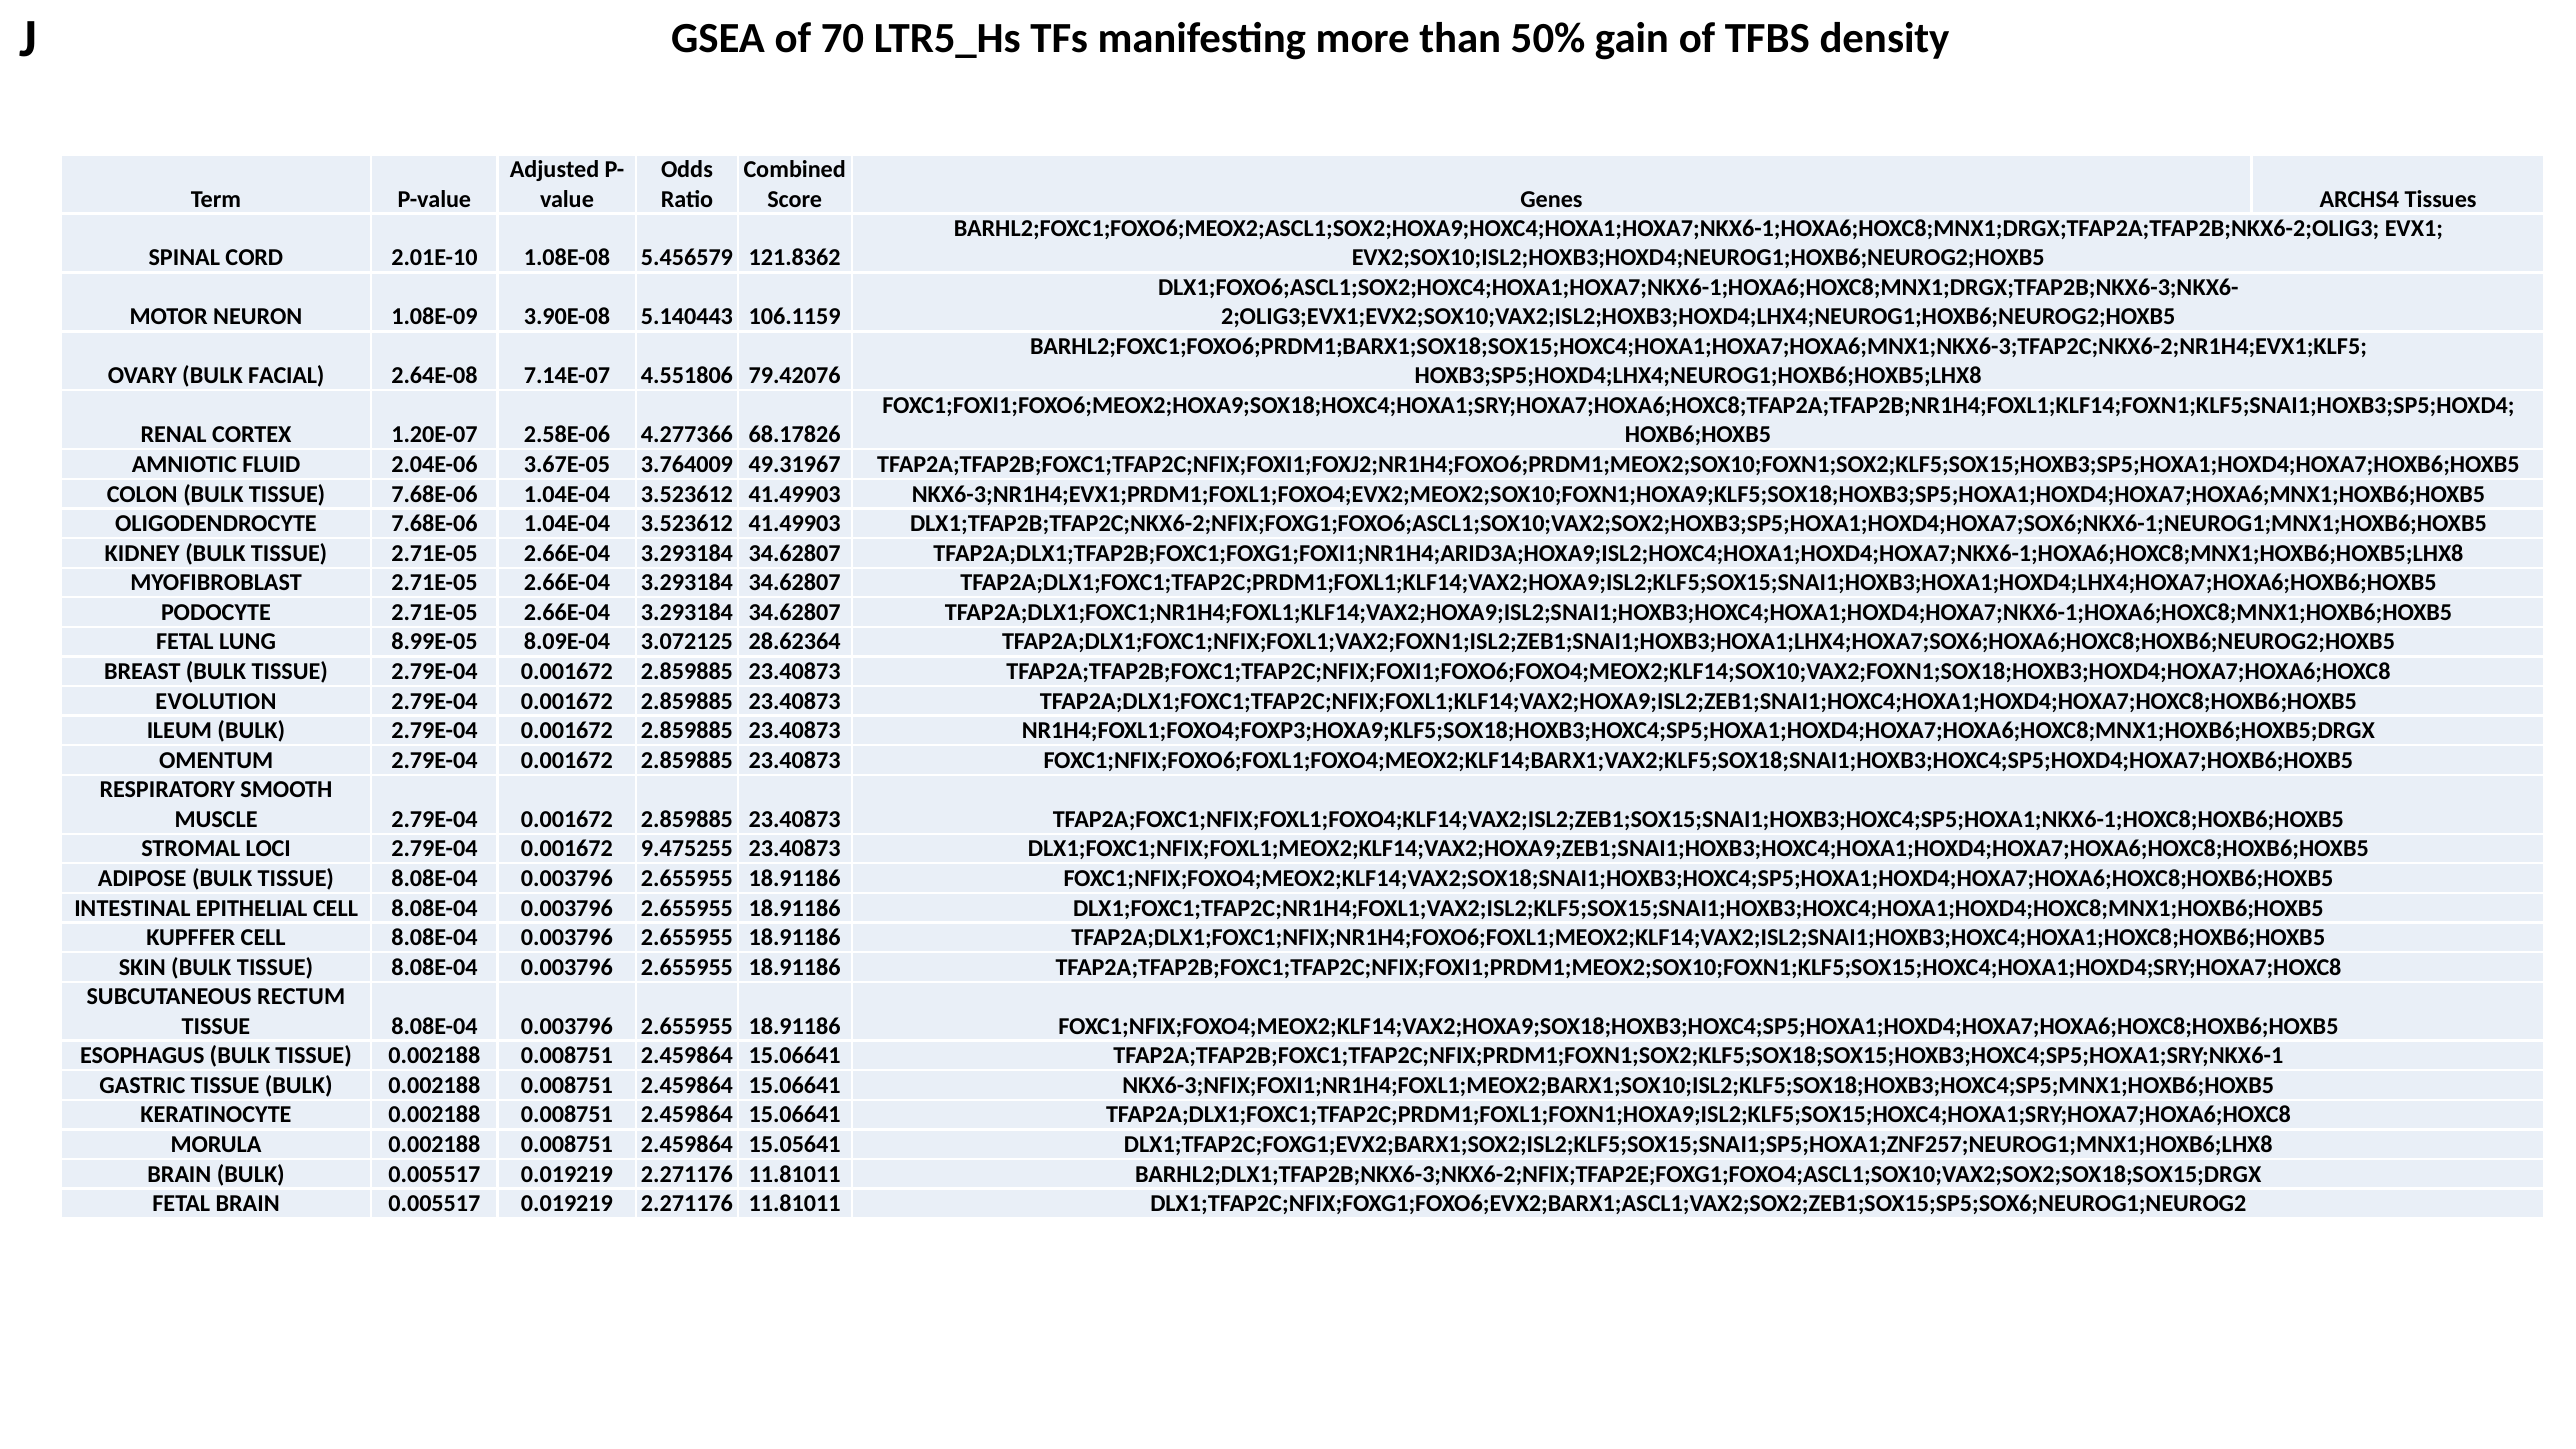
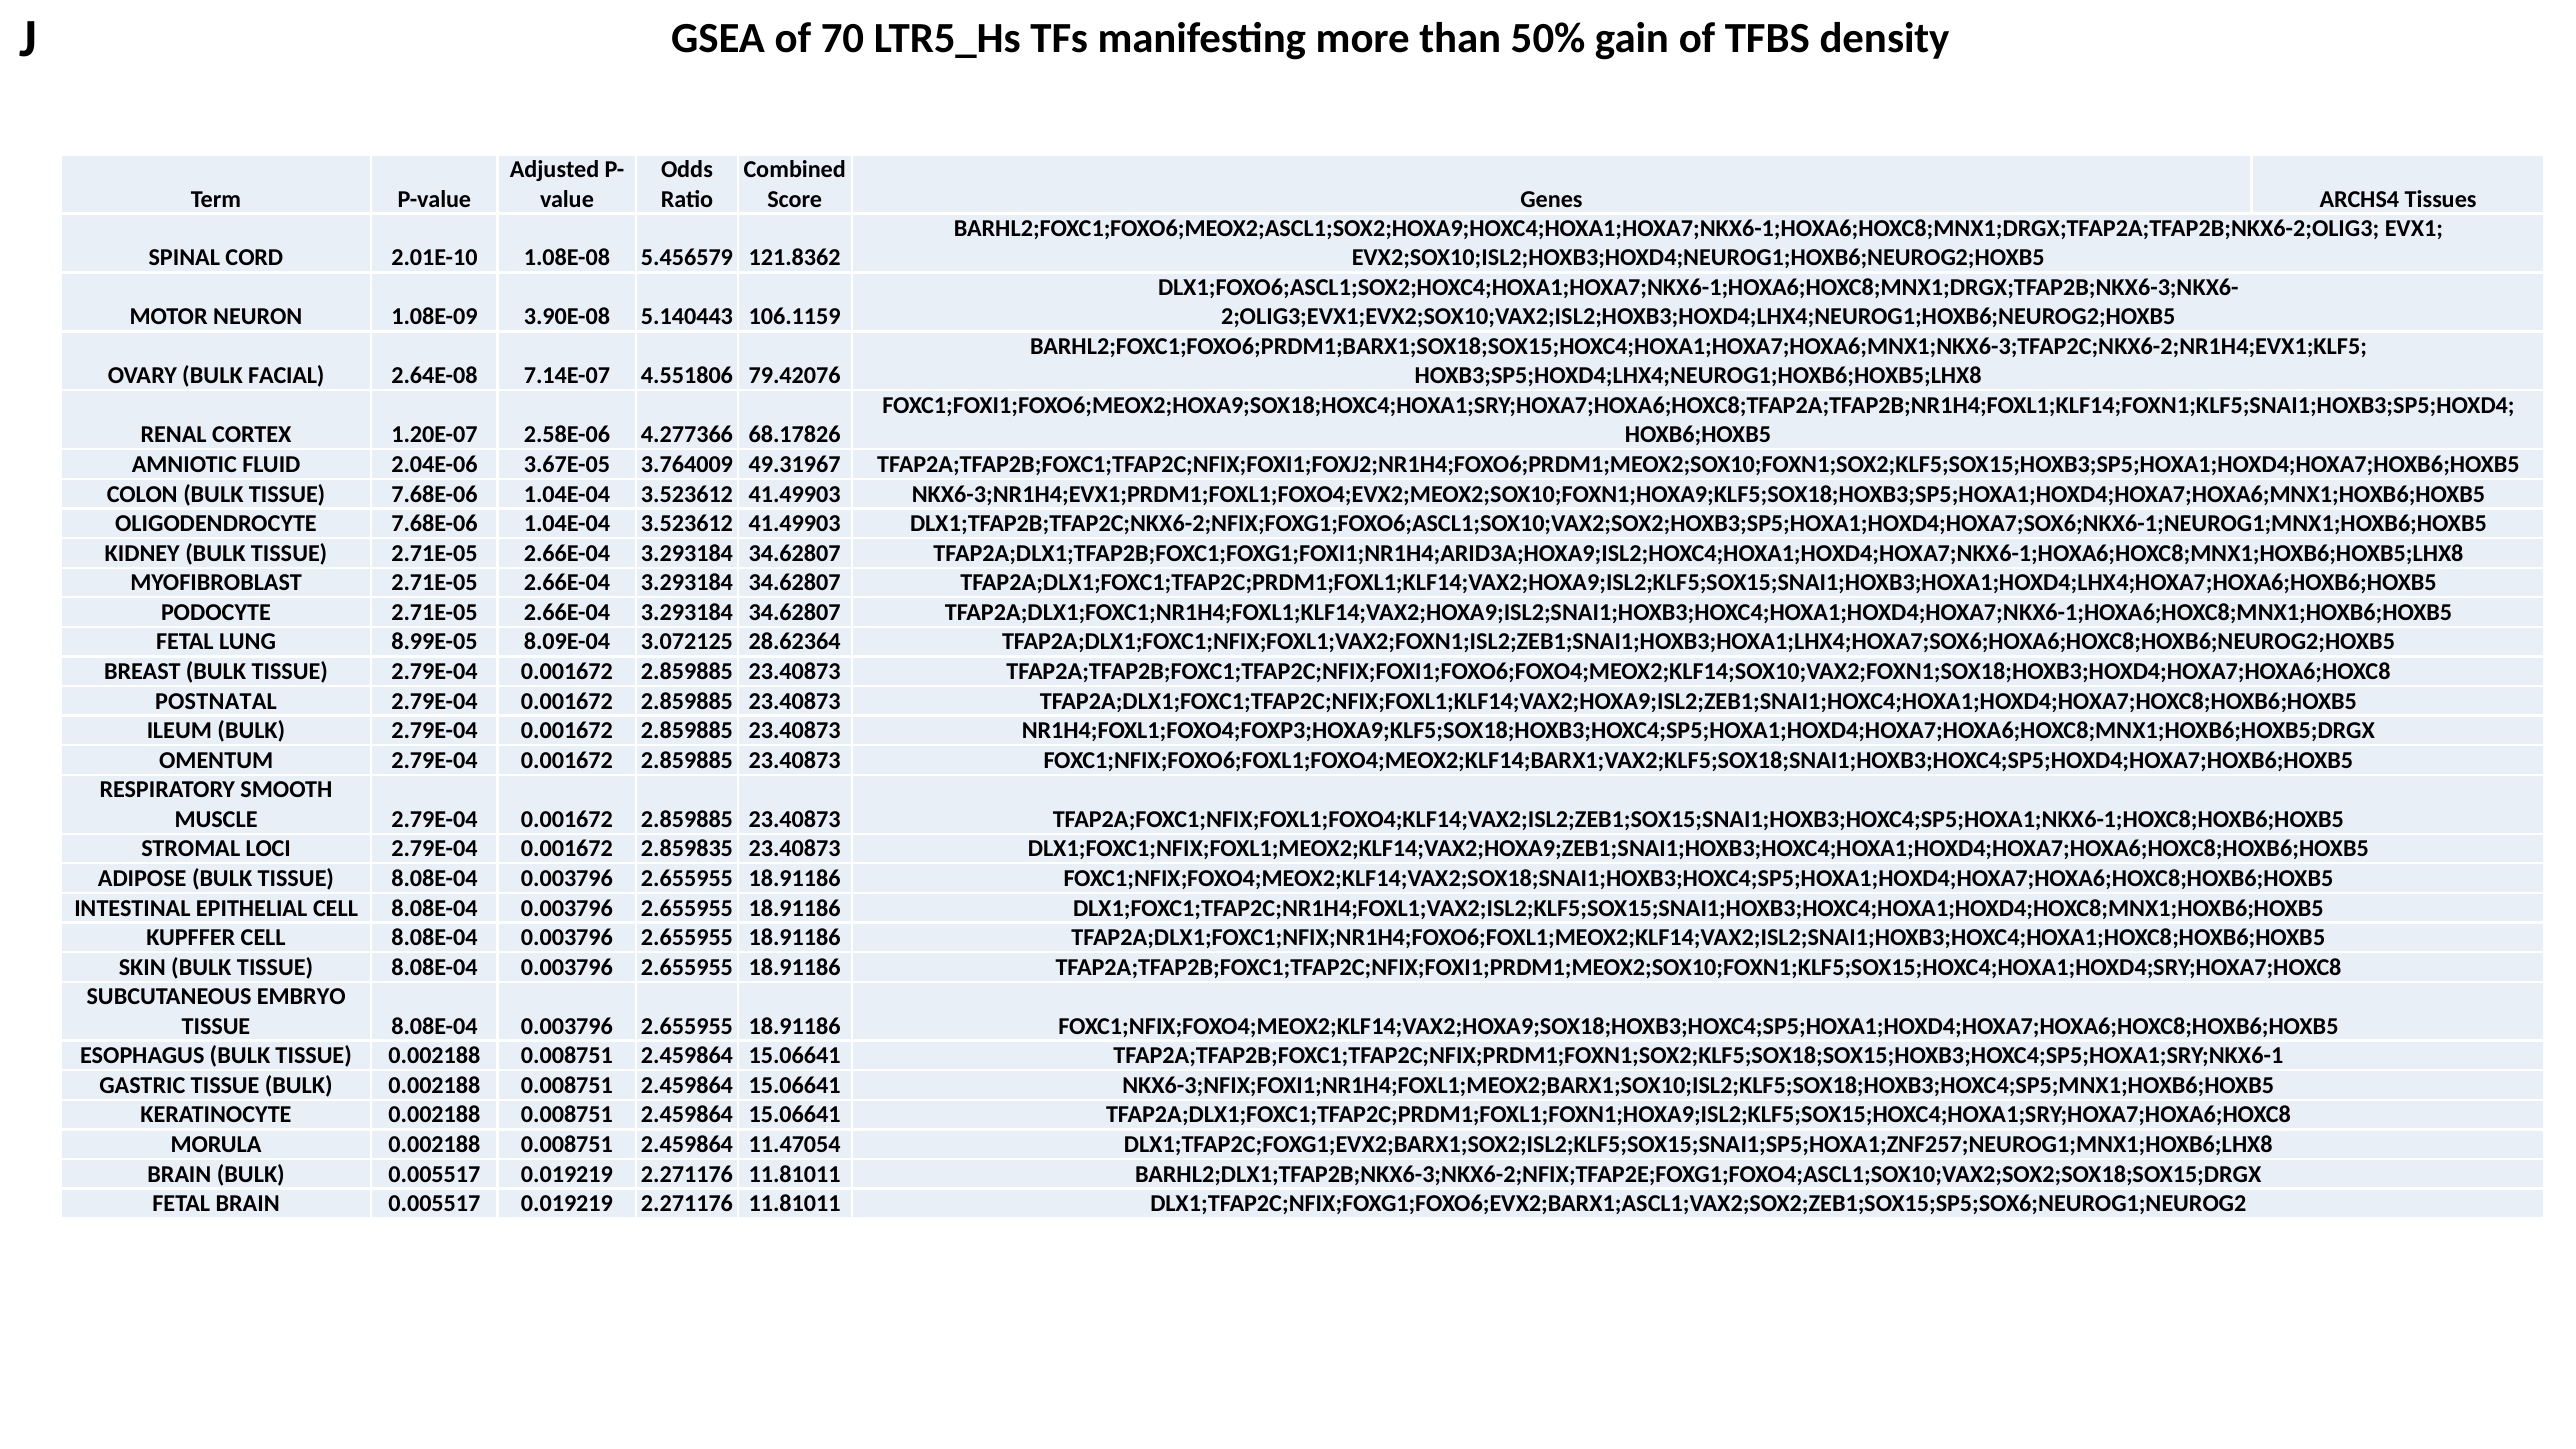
EVOLUTION: EVOLUTION -> POSTNATAL (216, 701)
9.475255: 9.475255 -> 2.859835 (687, 849)
RECTUM: RECTUM -> EMBRYO (301, 997)
15.05641: 15.05641 -> 11.47054 (795, 1145)
